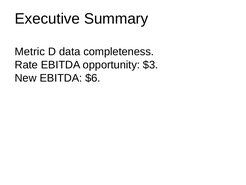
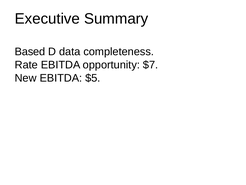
Metric: Metric -> Based (30, 52)
$3: $3 -> $7 (151, 65)
$6: $6 -> $5 (93, 78)
